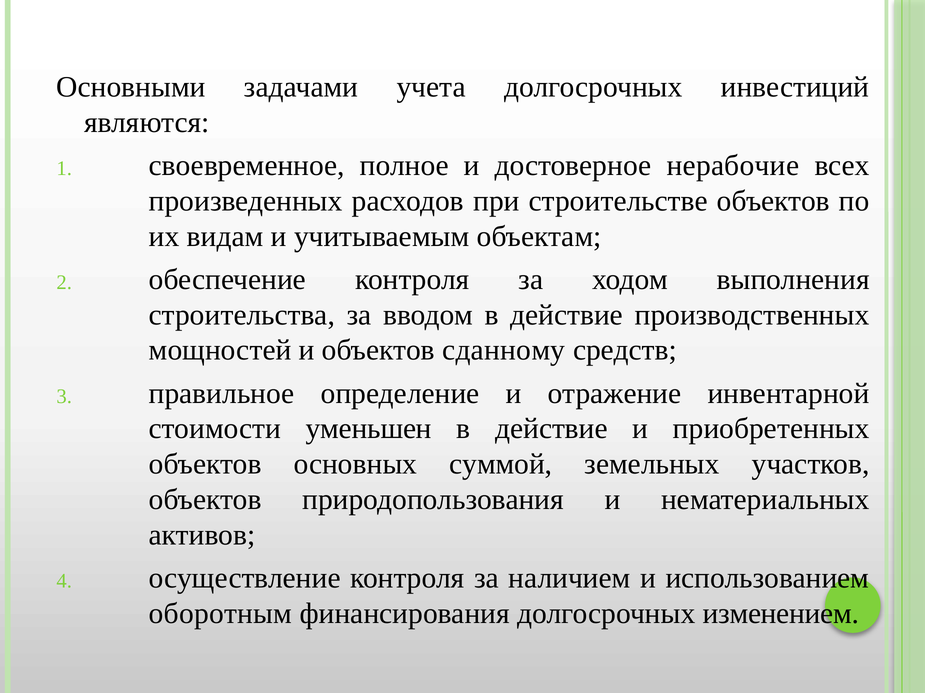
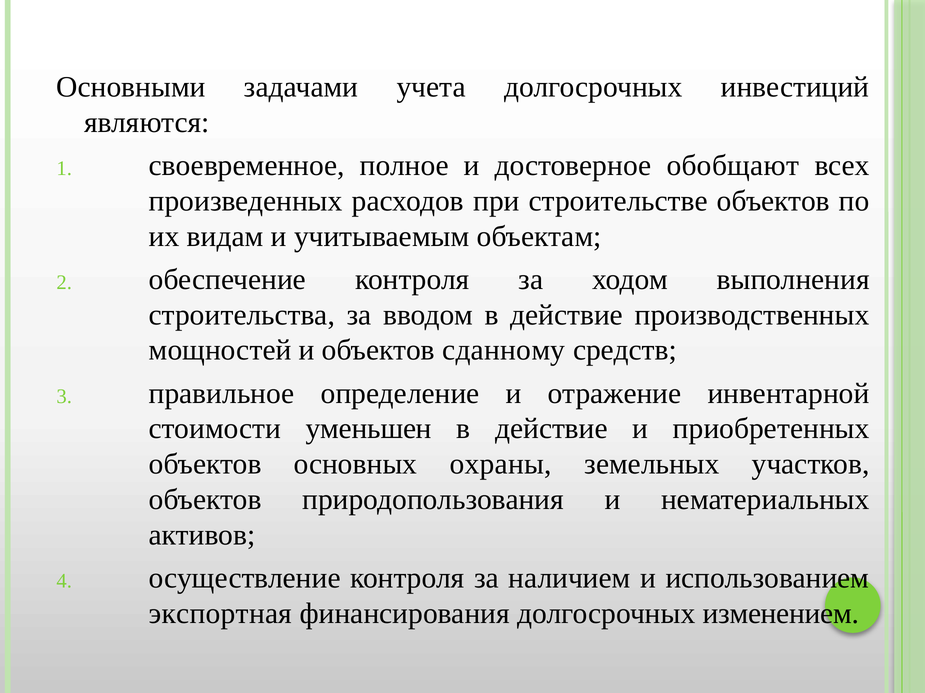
нерабочие: нерабочие -> обобщают (733, 166)
суммой: суммой -> охраны (501, 465)
оборотным: оборотным -> экспортная (220, 614)
